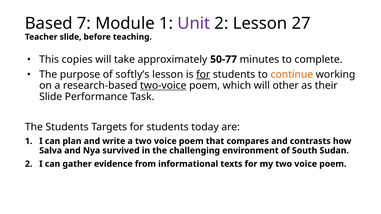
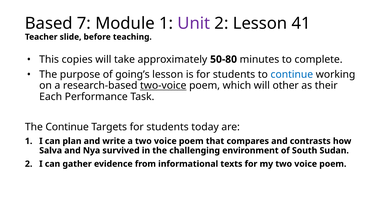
27: 27 -> 41 (301, 23)
50-77: 50-77 -> 50-80 (224, 59)
softly’s: softly’s -> going’s (132, 75)
for underline: present -> none (203, 75)
continue colour: orange -> blue (292, 75)
Slide: Slide -> Each (51, 97)
The Students: Students -> Continue (67, 127)
